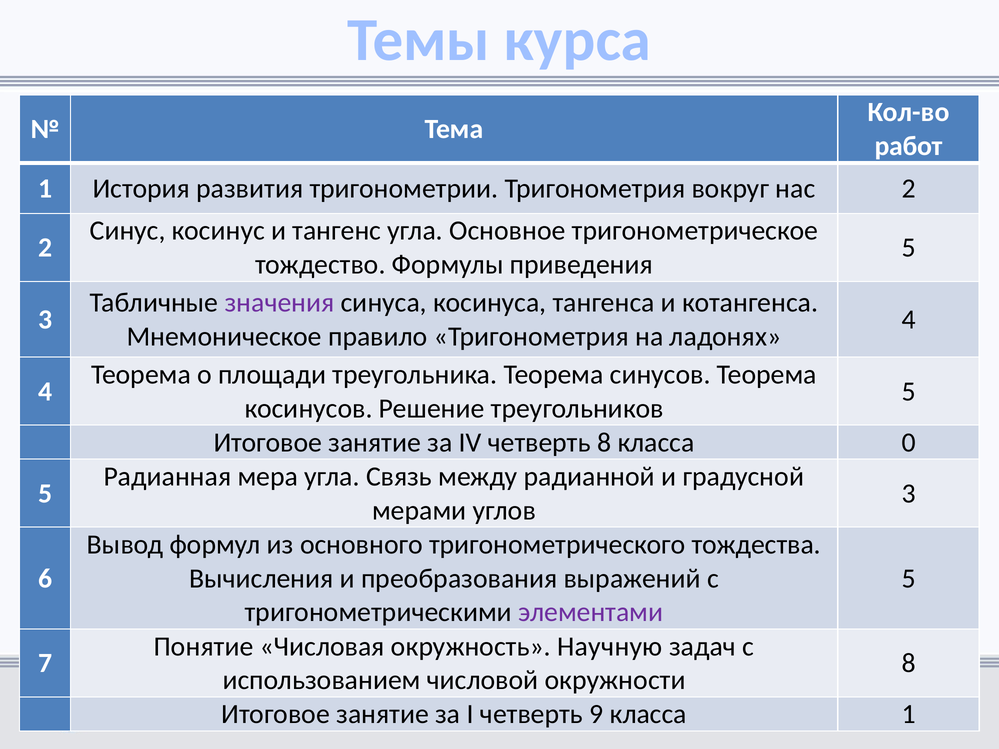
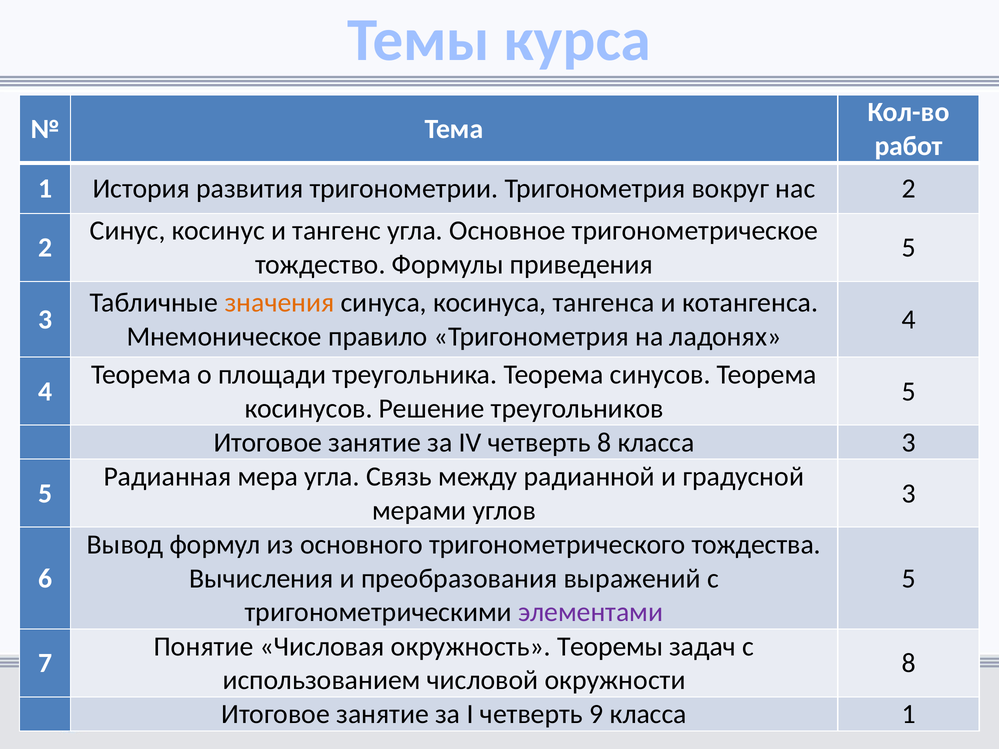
значения colour: purple -> orange (279, 303)
класса 0: 0 -> 3 (909, 443)
Научную: Научную -> Теоремы (610, 647)
